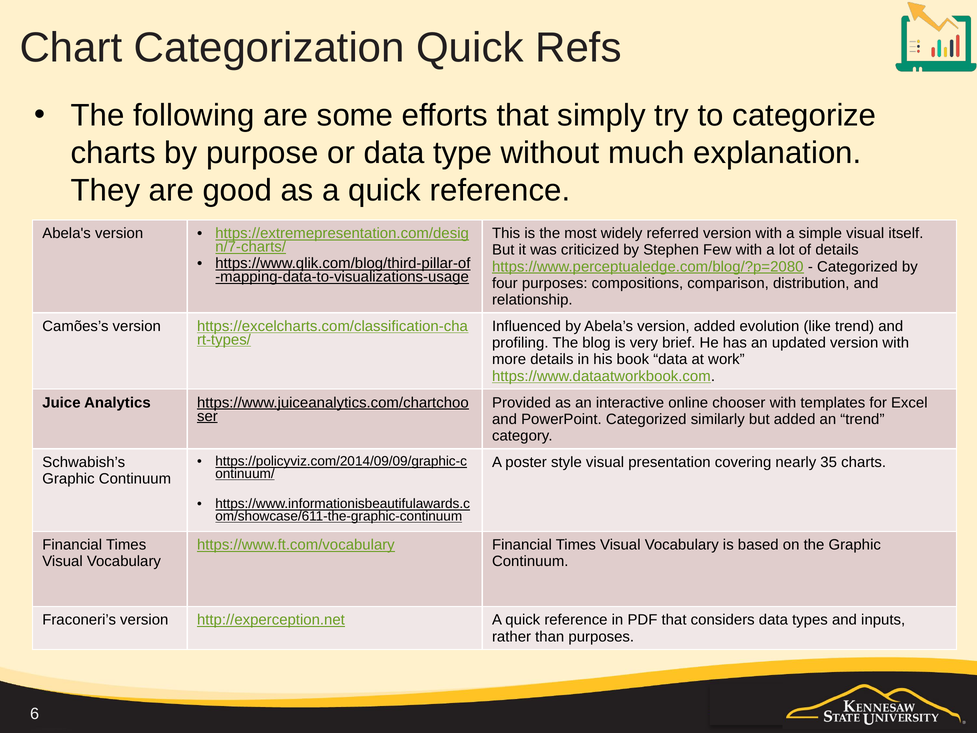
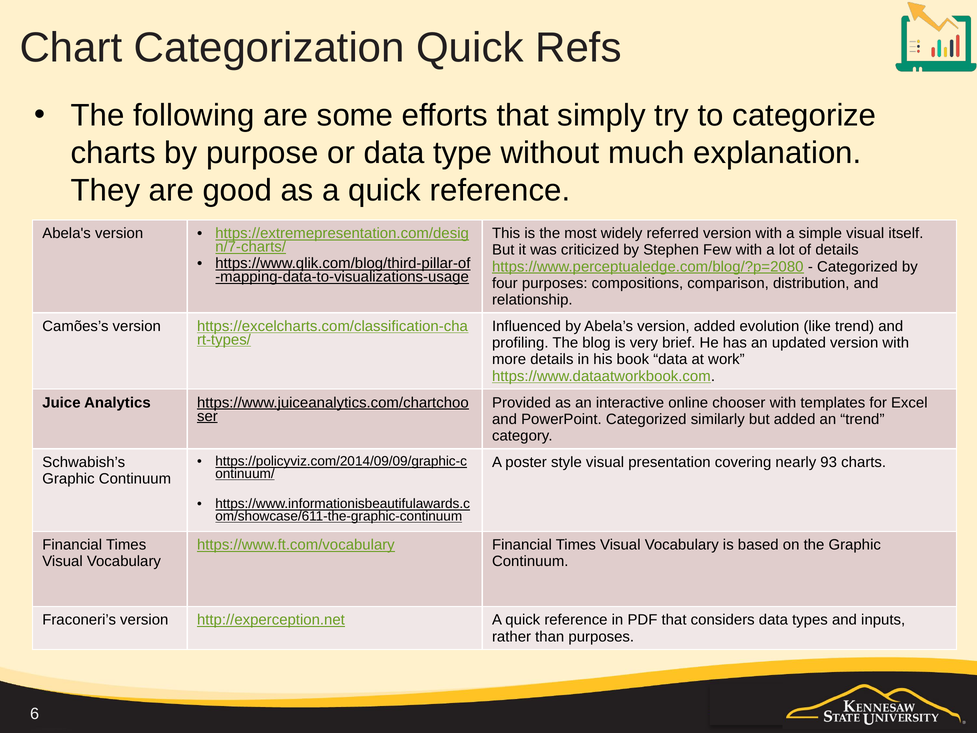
35: 35 -> 93 (829, 462)
